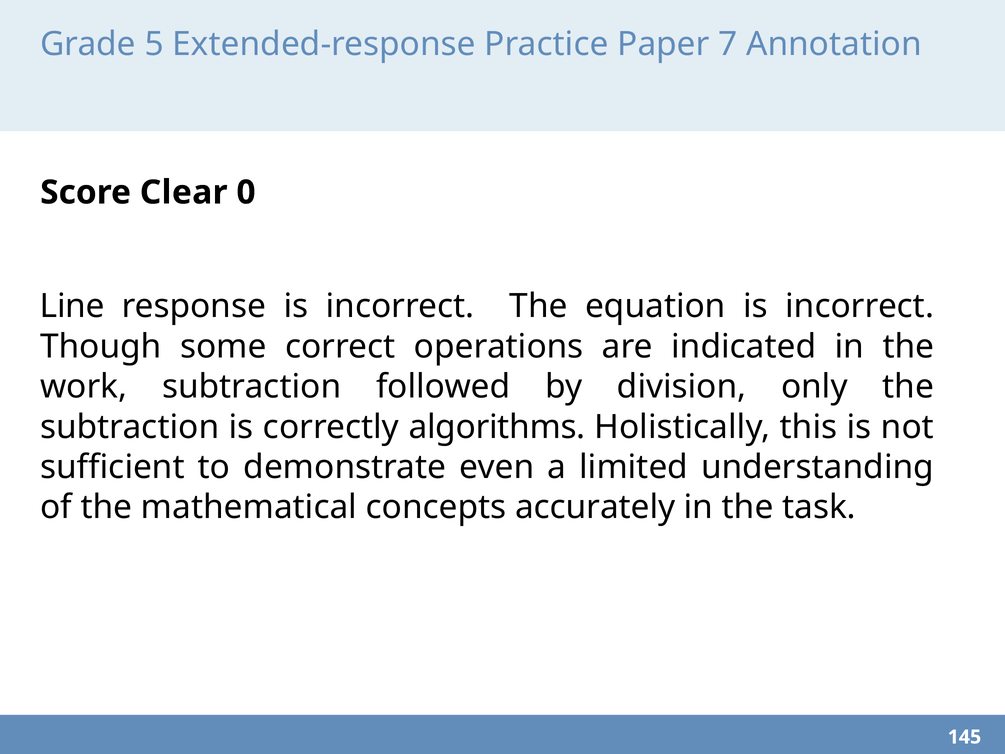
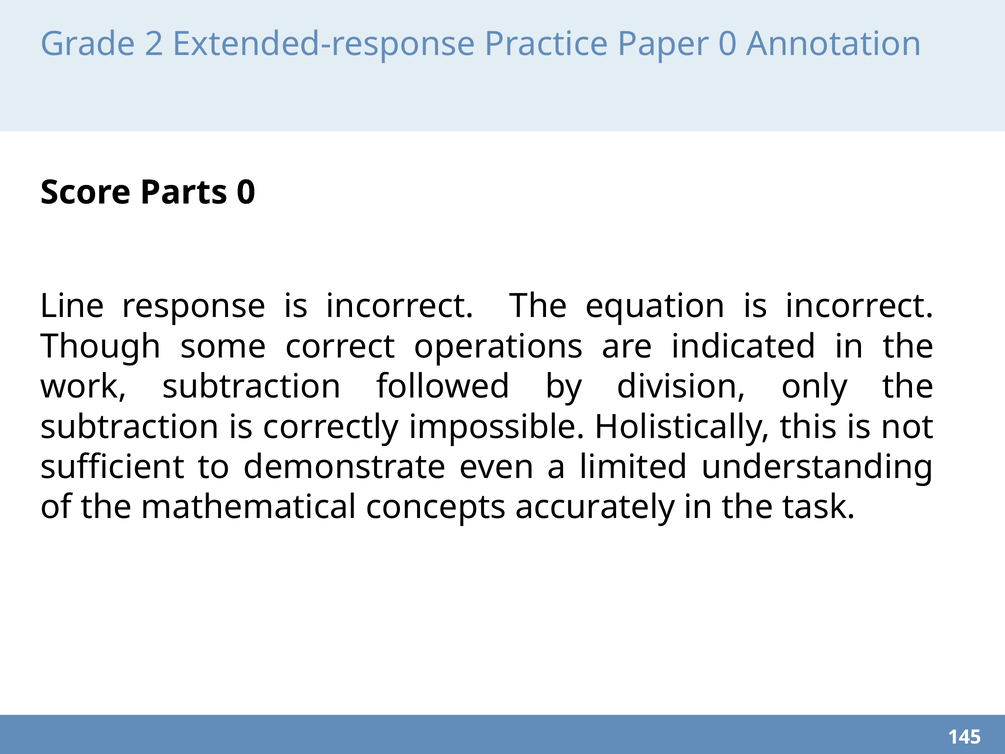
5: 5 -> 2 (154, 44)
Paper 7: 7 -> 0 (728, 44)
Clear: Clear -> Parts (184, 192)
algorithms: algorithms -> impossible (497, 427)
